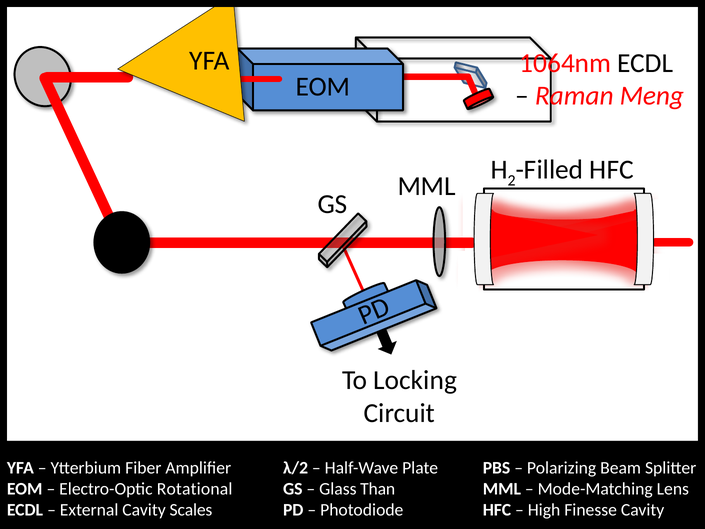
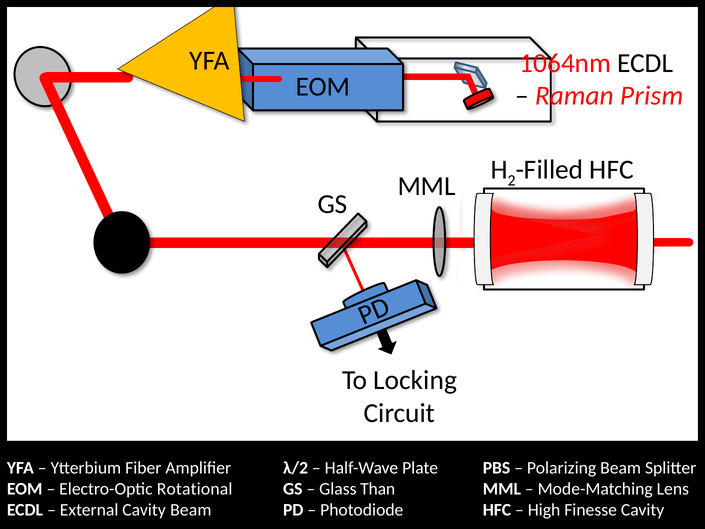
Meng: Meng -> Prism (652, 96)
Cavity Scales: Scales -> Beam (191, 510)
